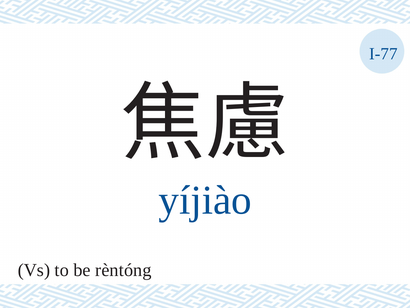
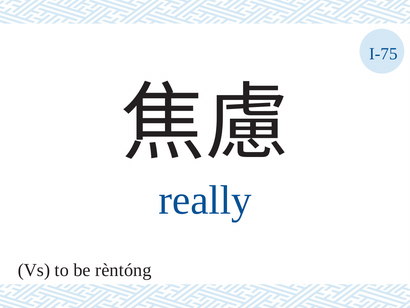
I-77: I-77 -> I-75 (383, 54)
yíjiào: yíjiào -> really (205, 200)
